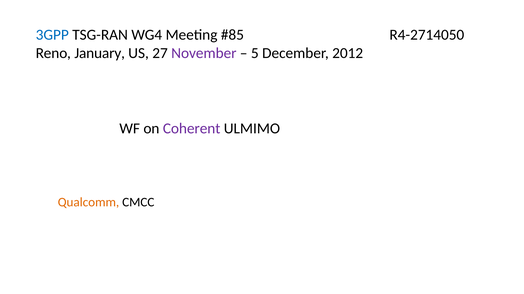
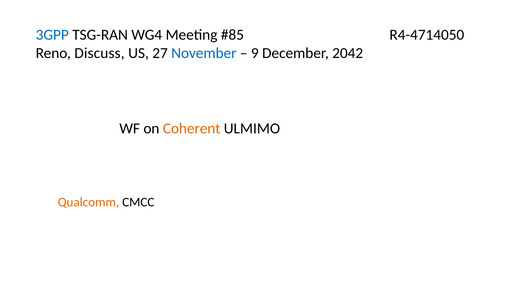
R4-2714050: R4-2714050 -> R4-4714050 (427, 35)
January: January -> Discuss (99, 53)
November colour: purple -> blue (204, 53)
5: 5 -> 9 (255, 53)
2012: 2012 -> 2042 (348, 53)
Coherent colour: purple -> orange (192, 129)
